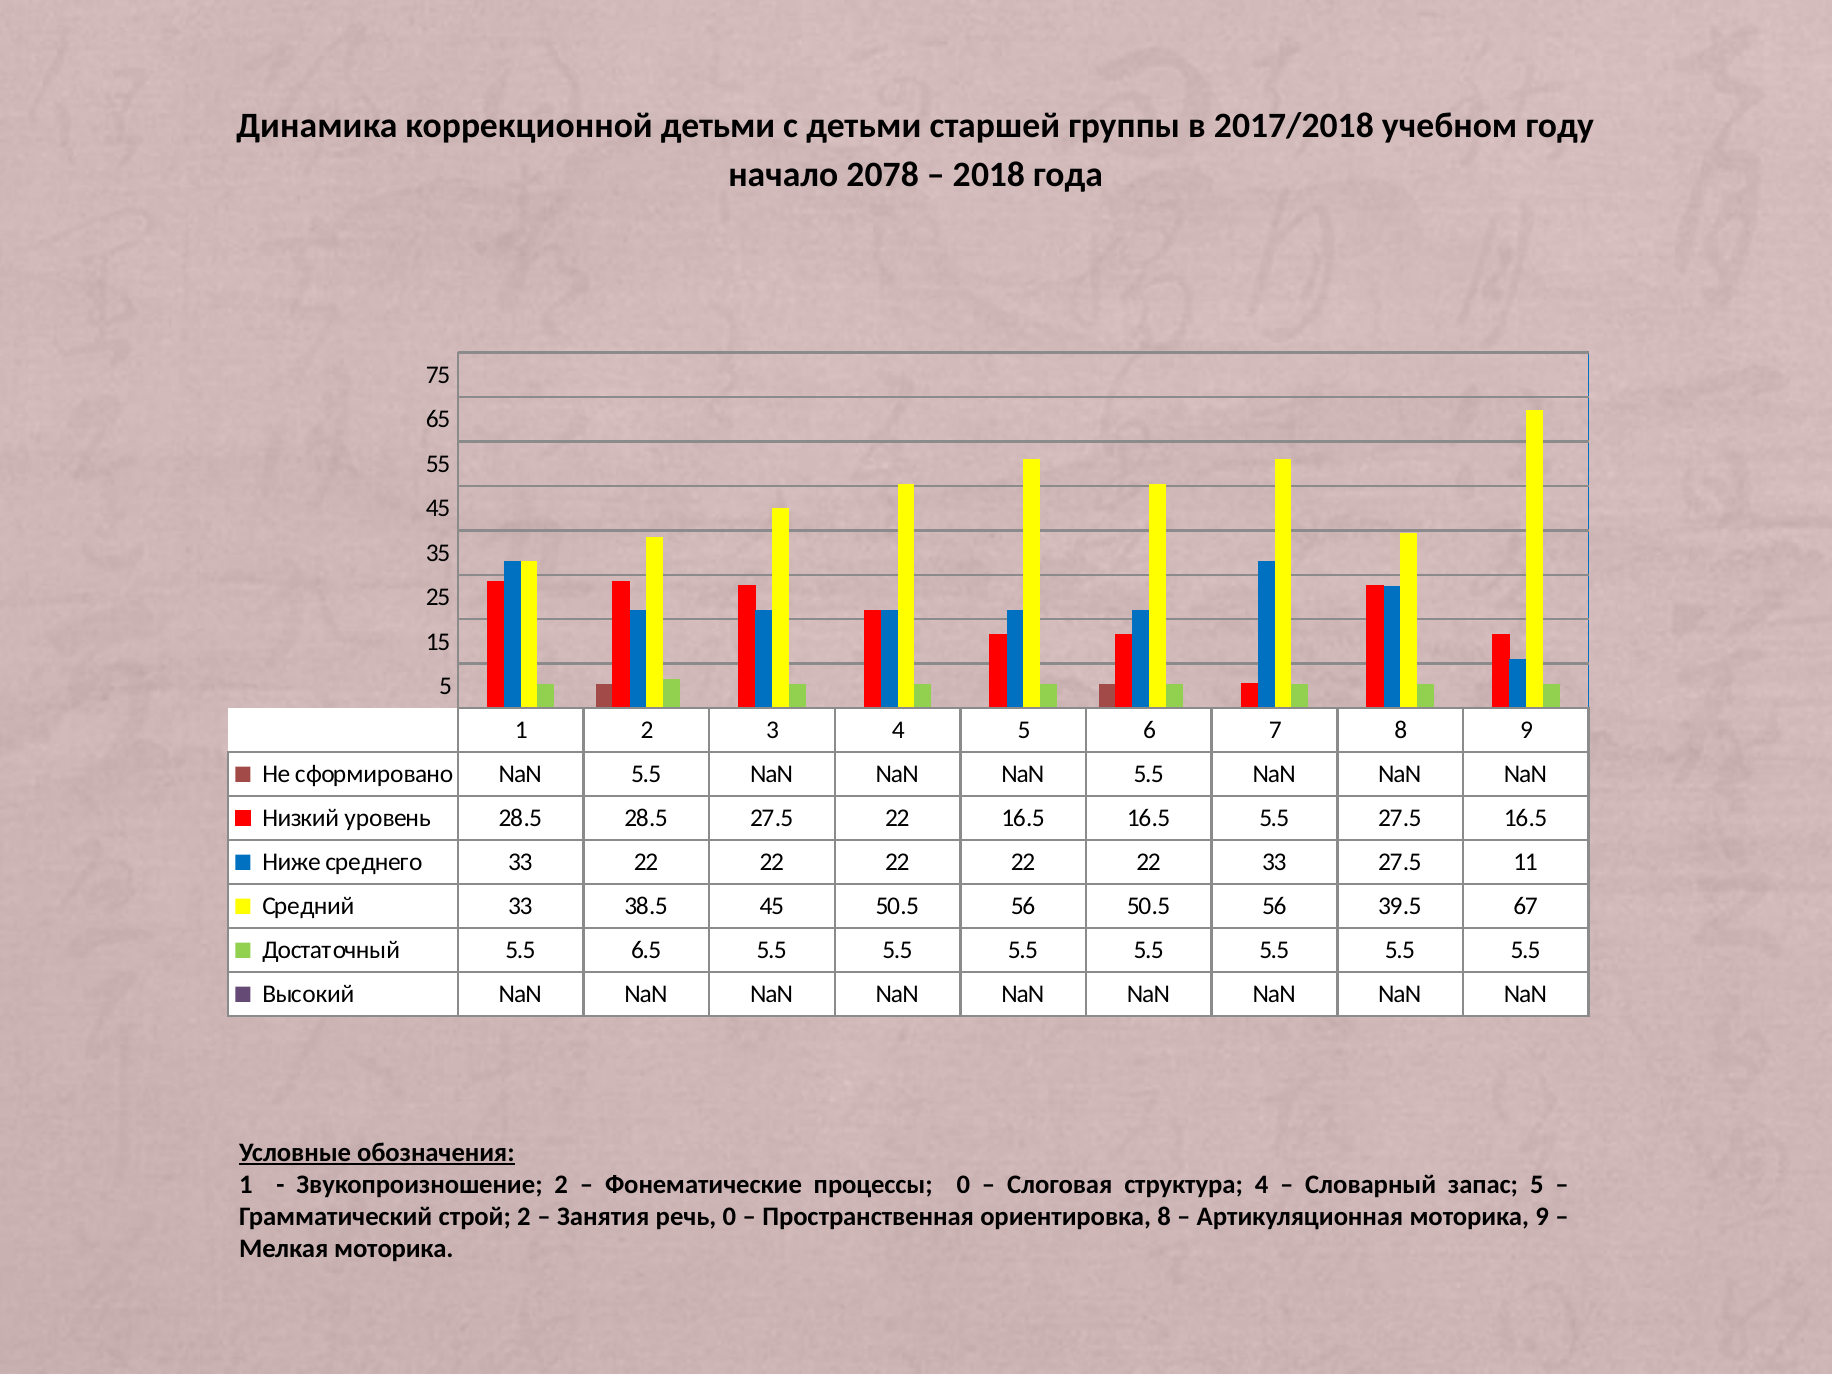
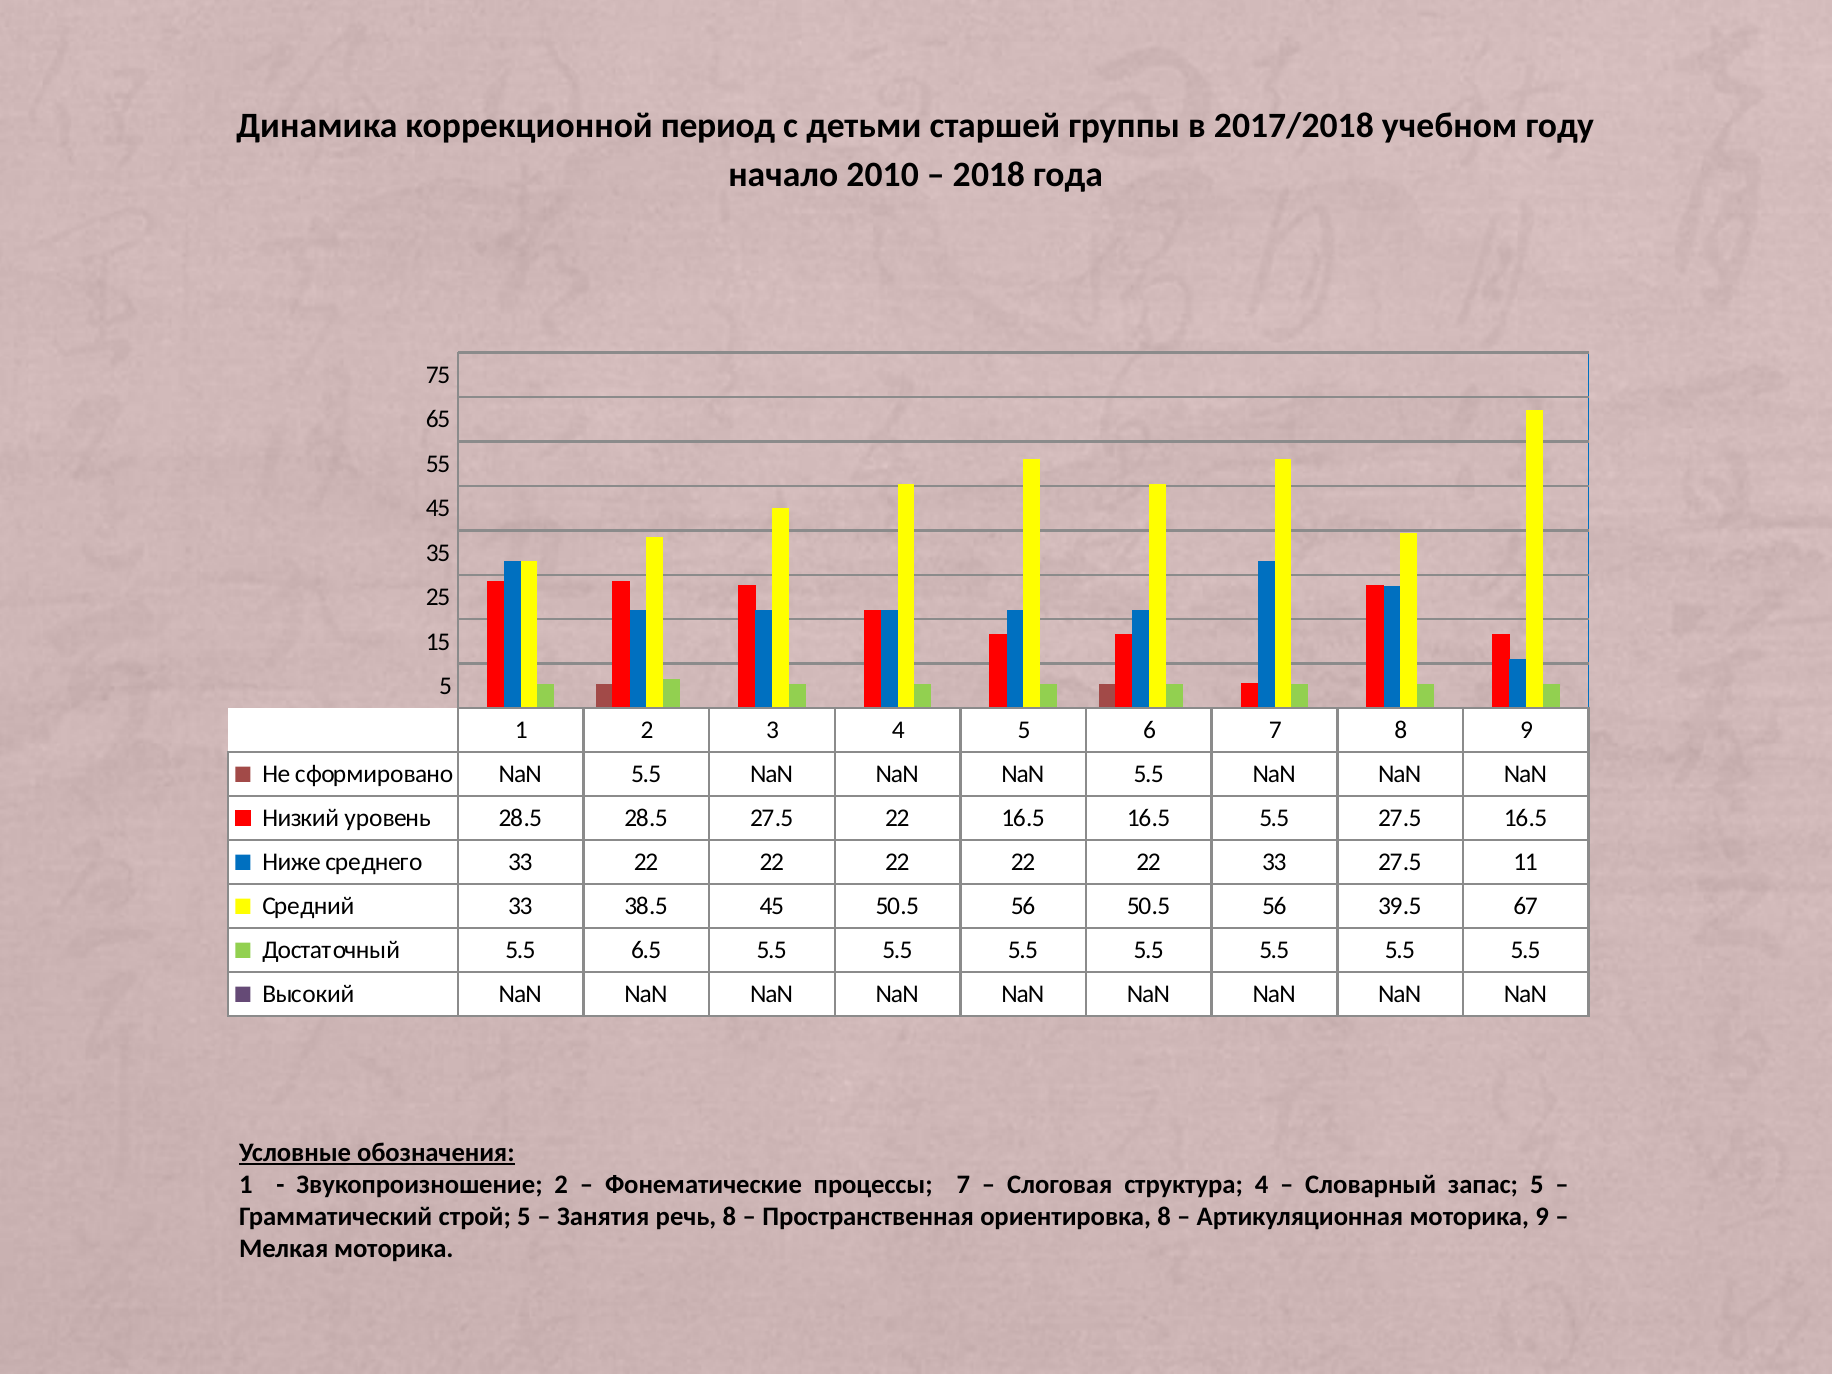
коррекционной детьми: детьми -> период (718, 125)
2078: 2078 -> 2010 (883, 175)
процессы 0: 0 -> 7 (963, 1184)
строй 2: 2 -> 5 (524, 1216)
речь 0: 0 -> 8 (729, 1216)
